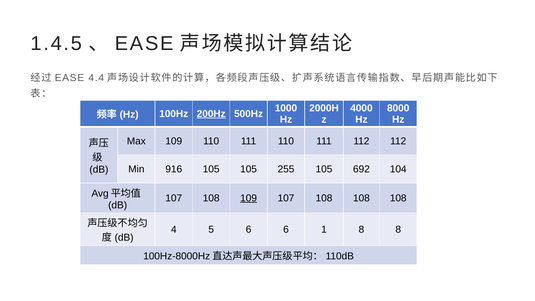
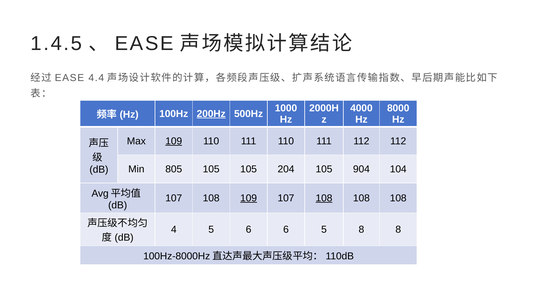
109 underline: none -> present (174, 141)
916: 916 -> 805 (174, 169)
255: 255 -> 204 (286, 169)
692: 692 -> 904 (361, 169)
108 underline: none -> present (324, 198)
6 1: 1 -> 5 (324, 229)
